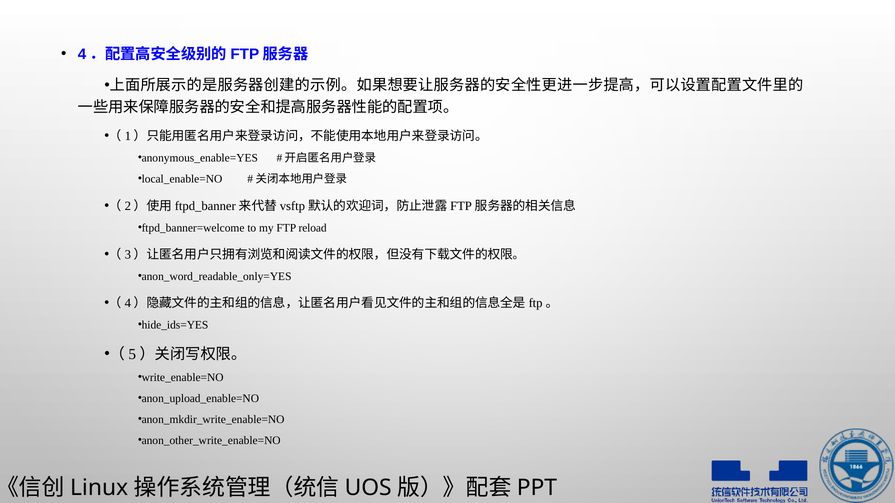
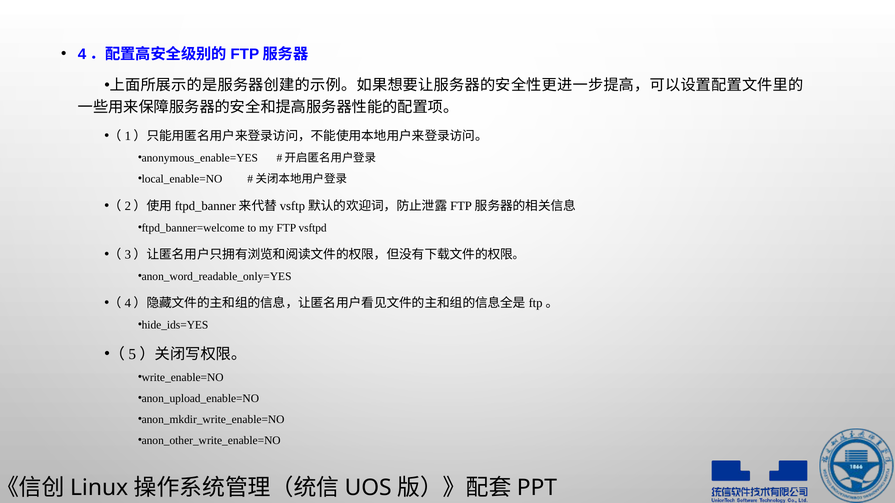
reload: reload -> vsftpd (313, 228)
